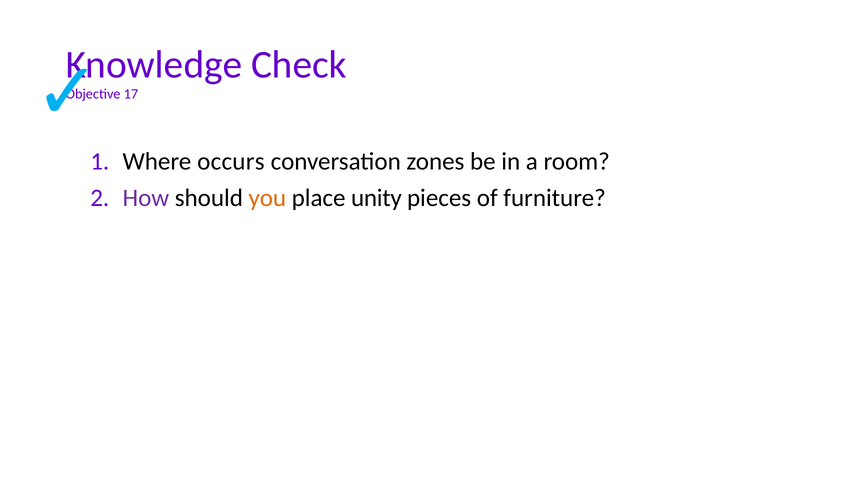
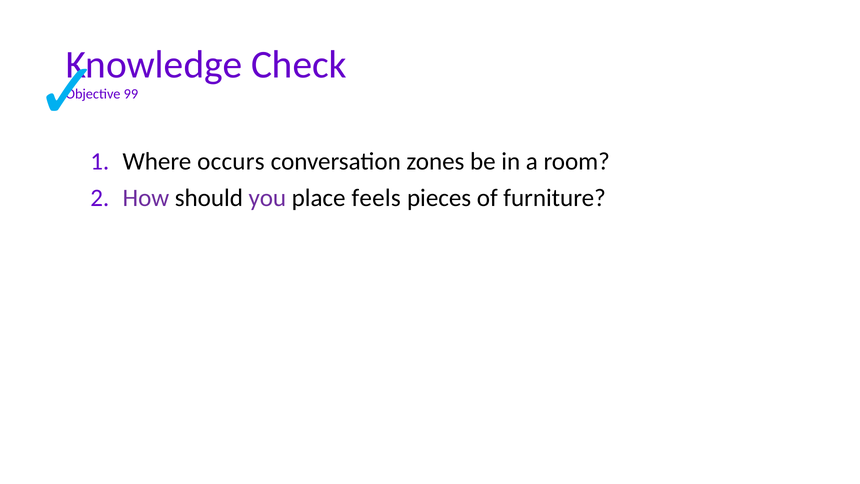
17: 17 -> 99 (131, 94)
you colour: orange -> purple (267, 198)
unity: unity -> feels (376, 198)
